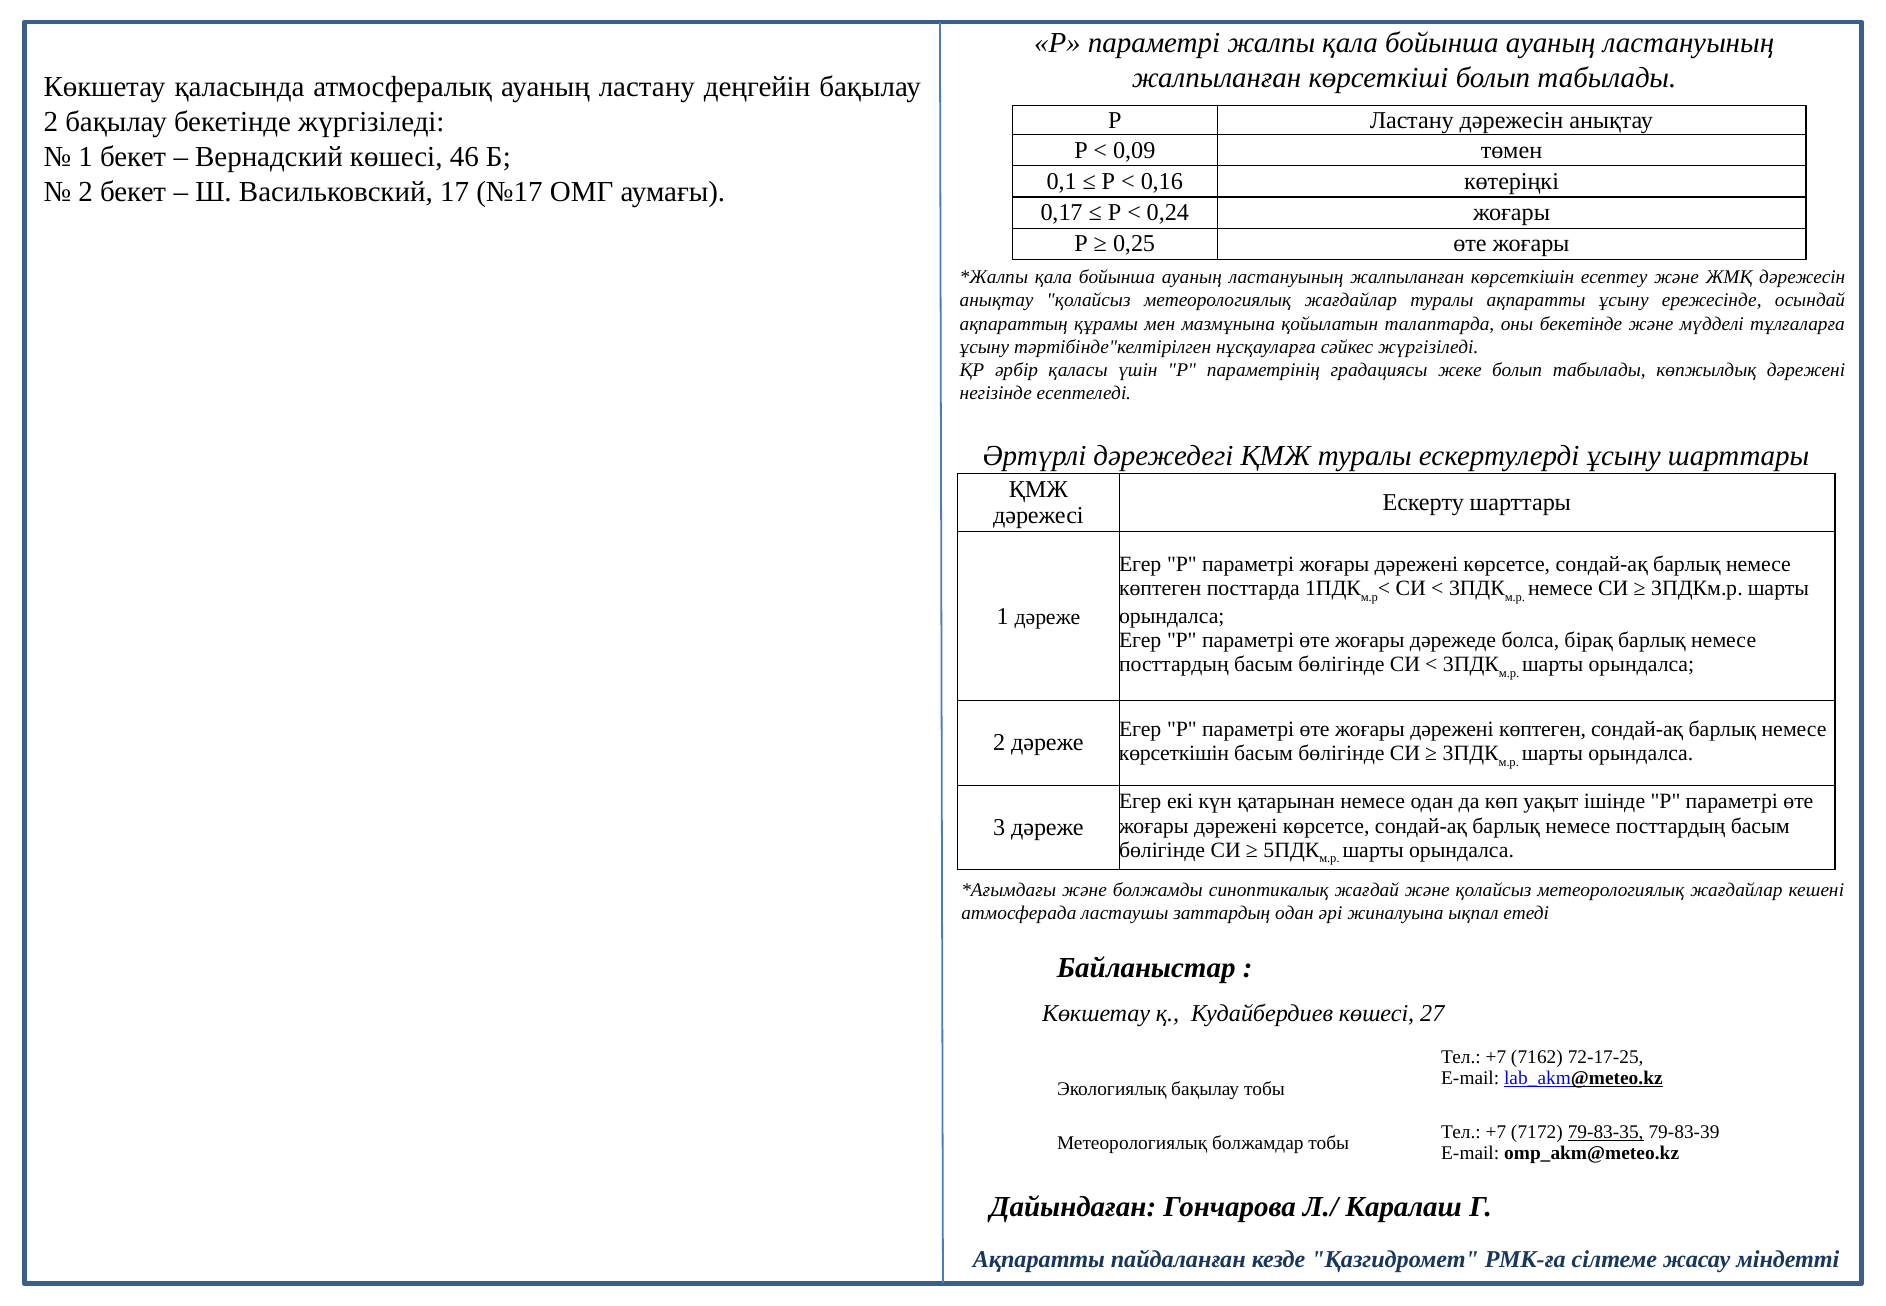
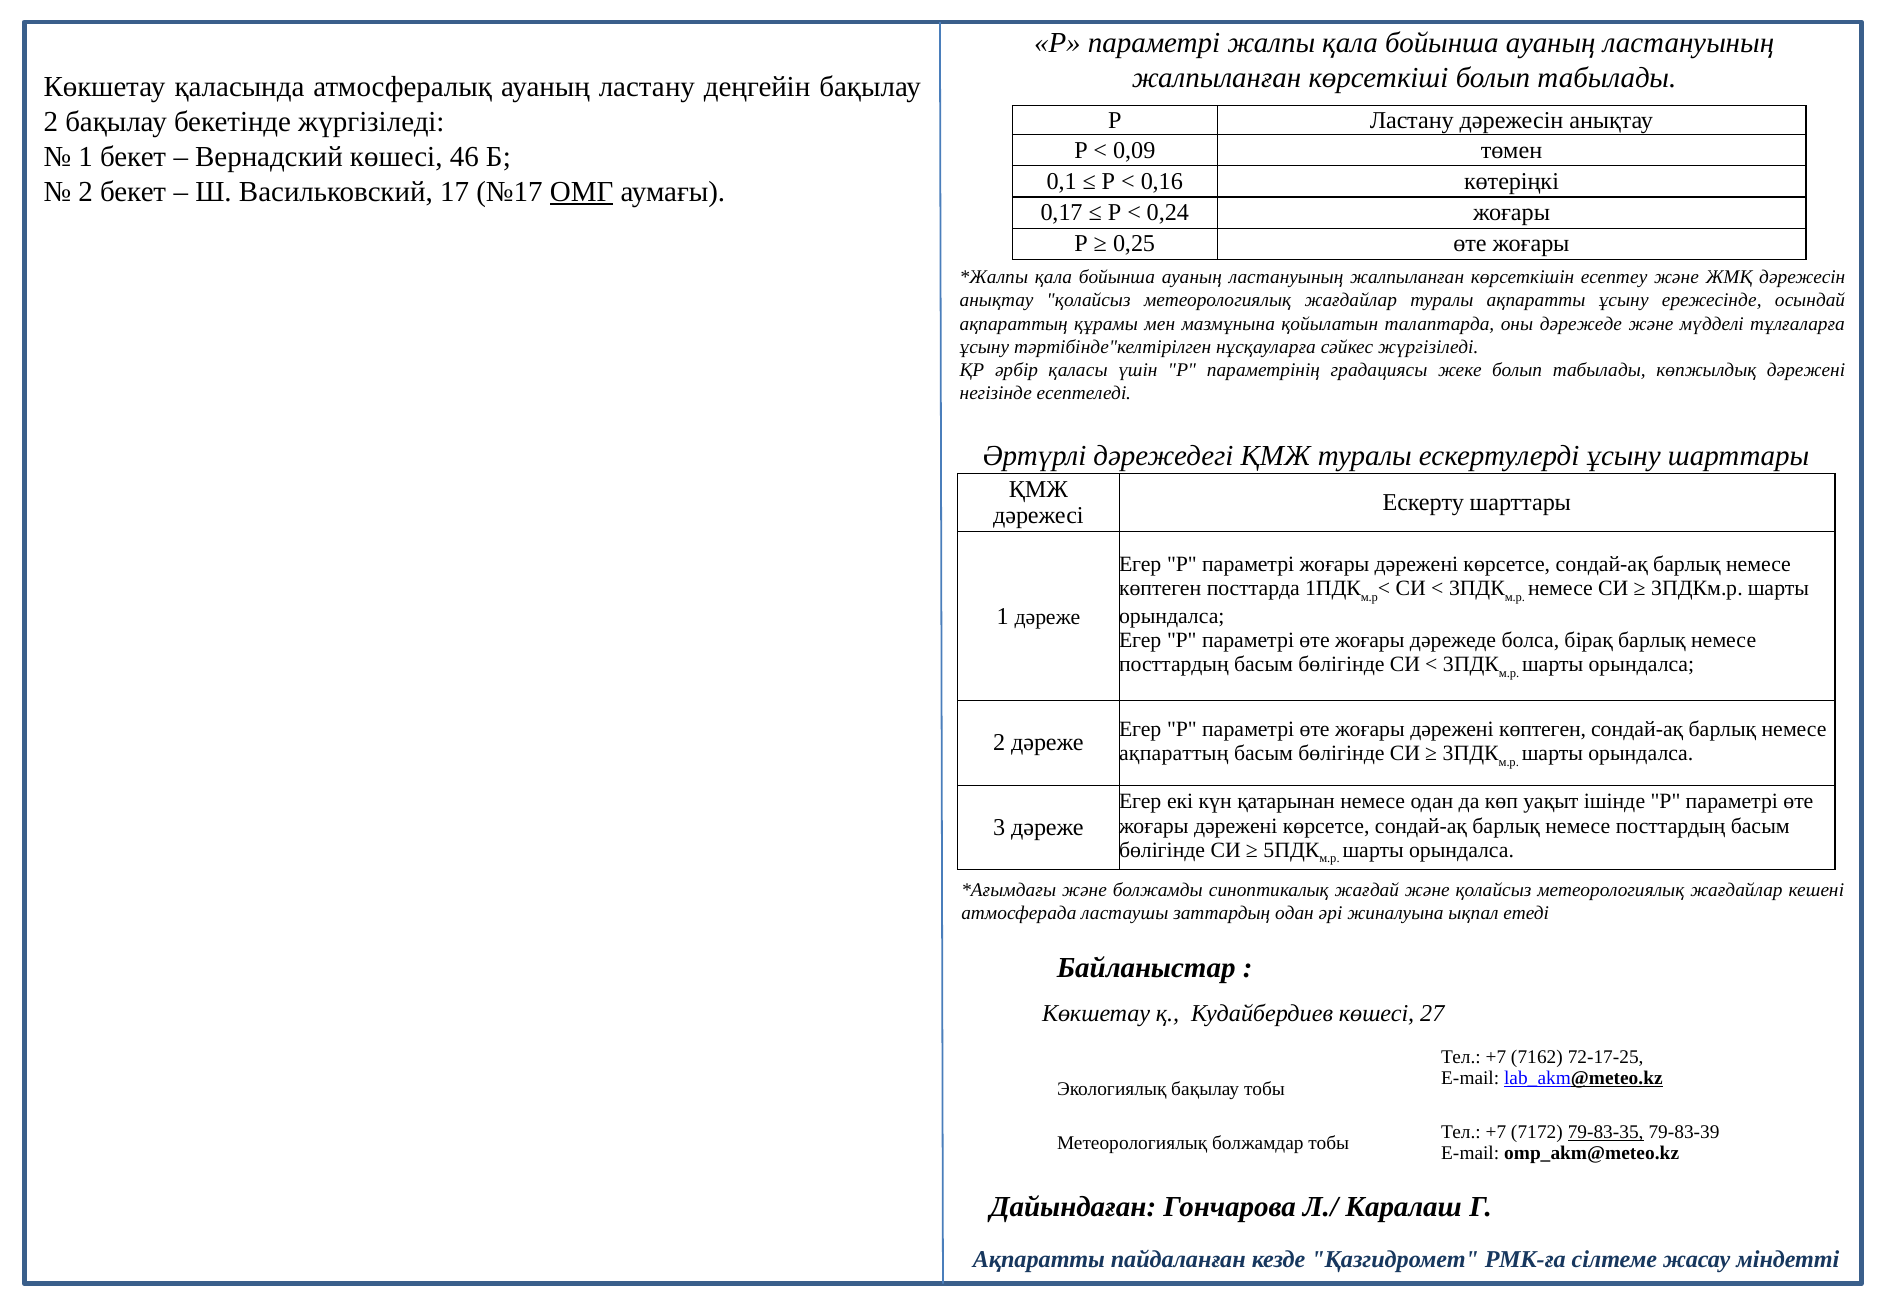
ОМГ underline: none -> present (582, 192)
оны бекетінде: бекетінде -> дәрежеде (1581, 324)
көрсеткішін: көрсеткішін -> ақпараттың (1174, 753)
